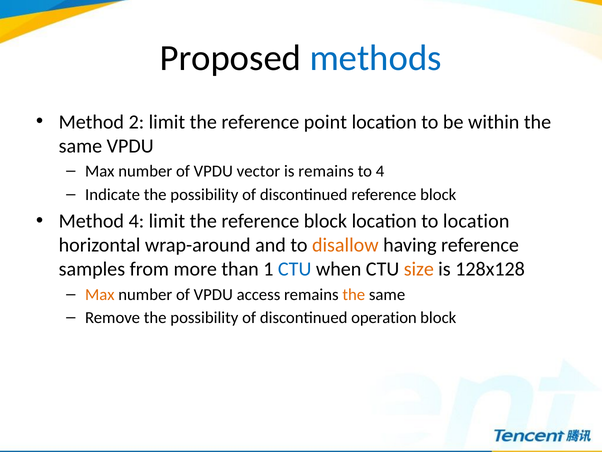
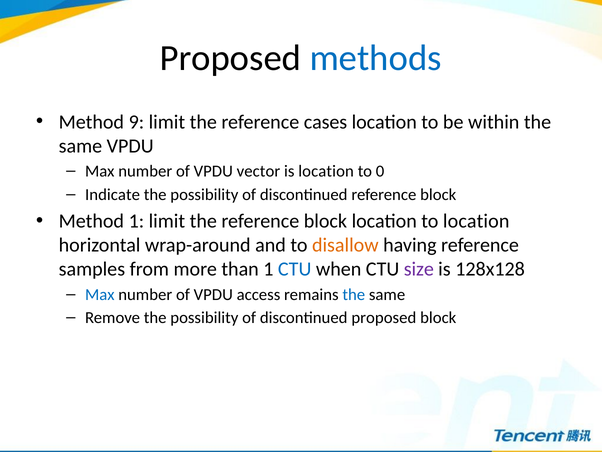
2: 2 -> 9 (136, 122)
point: point -> cases (326, 122)
is remains: remains -> location (326, 171)
to 4: 4 -> 0 (380, 171)
Method 4: 4 -> 1 (136, 221)
size colour: orange -> purple (419, 269)
Max colour: orange -> blue (100, 294)
the colour: orange -> blue (354, 294)
discontinued operation: operation -> proposed (384, 318)
